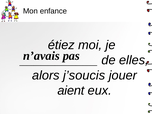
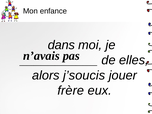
étiez: étiez -> dans (61, 45)
aient: aient -> frère (71, 91)
